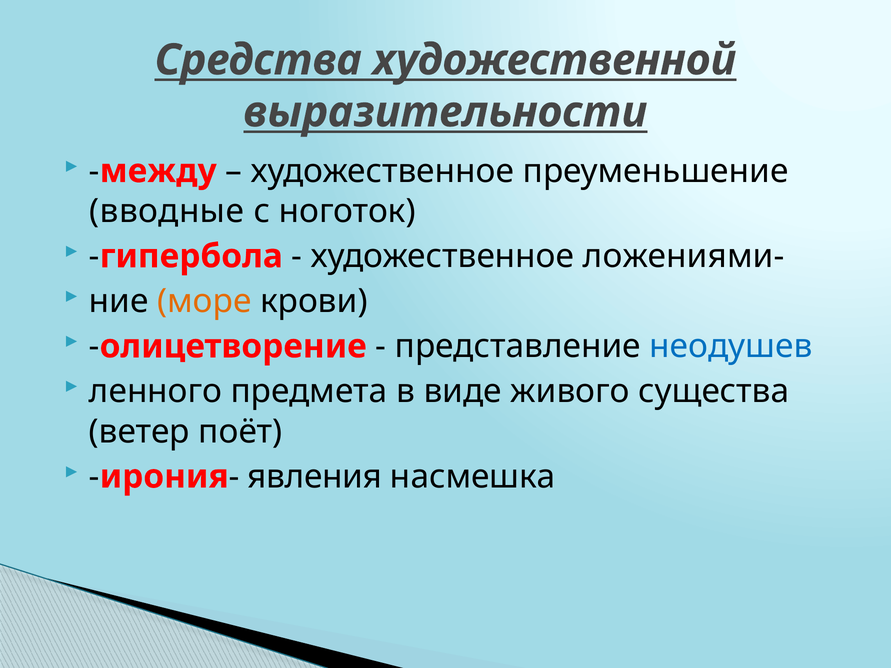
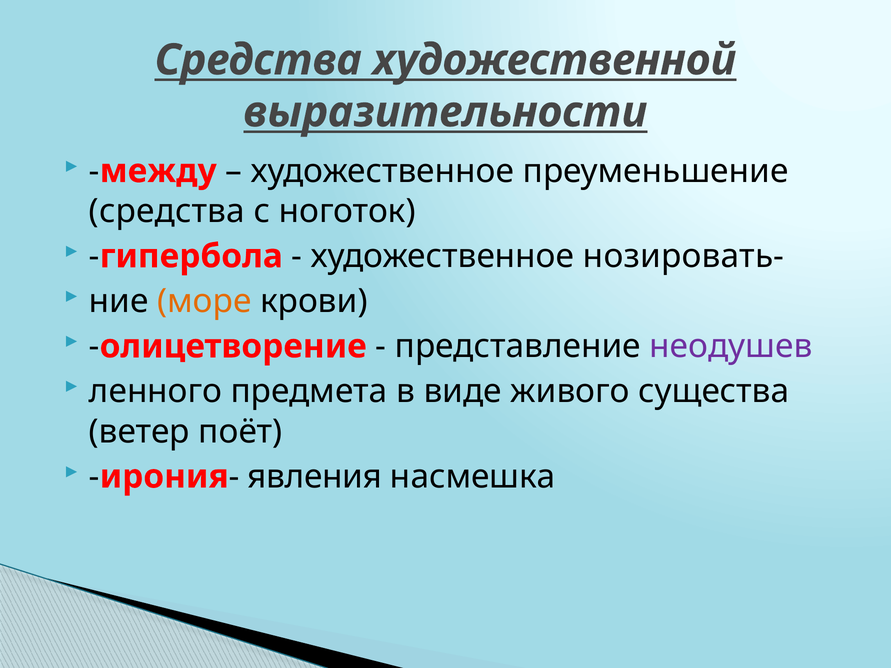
вводные: вводные -> средства (167, 211)
ложениями-: ложениями- -> нозировать- (684, 256)
неодушев colour: blue -> purple (731, 346)
